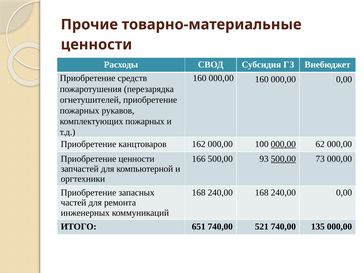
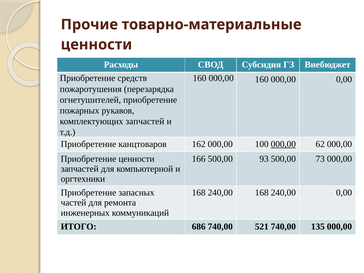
комплектующих пожарных: пожарных -> запчастей (145, 121)
500,00 underline: present -> none (283, 159)
651: 651 -> 686 (199, 227)
